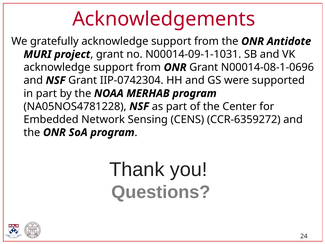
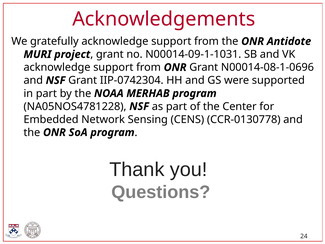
CCR-6359272: CCR-6359272 -> CCR-0130778 (244, 119)
